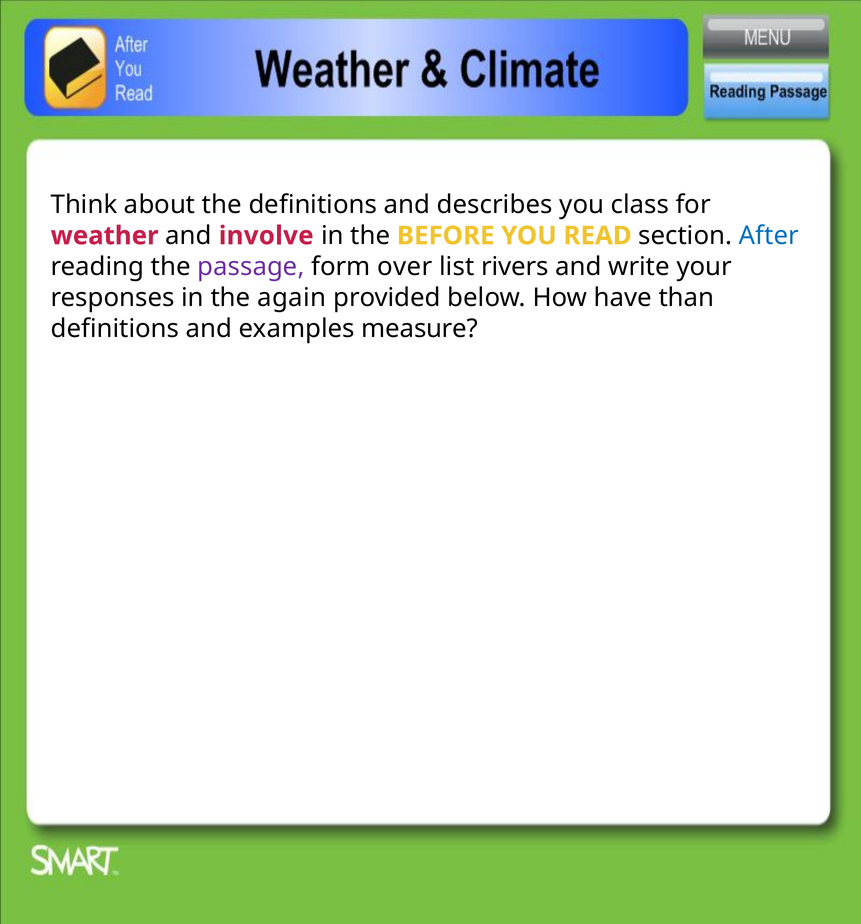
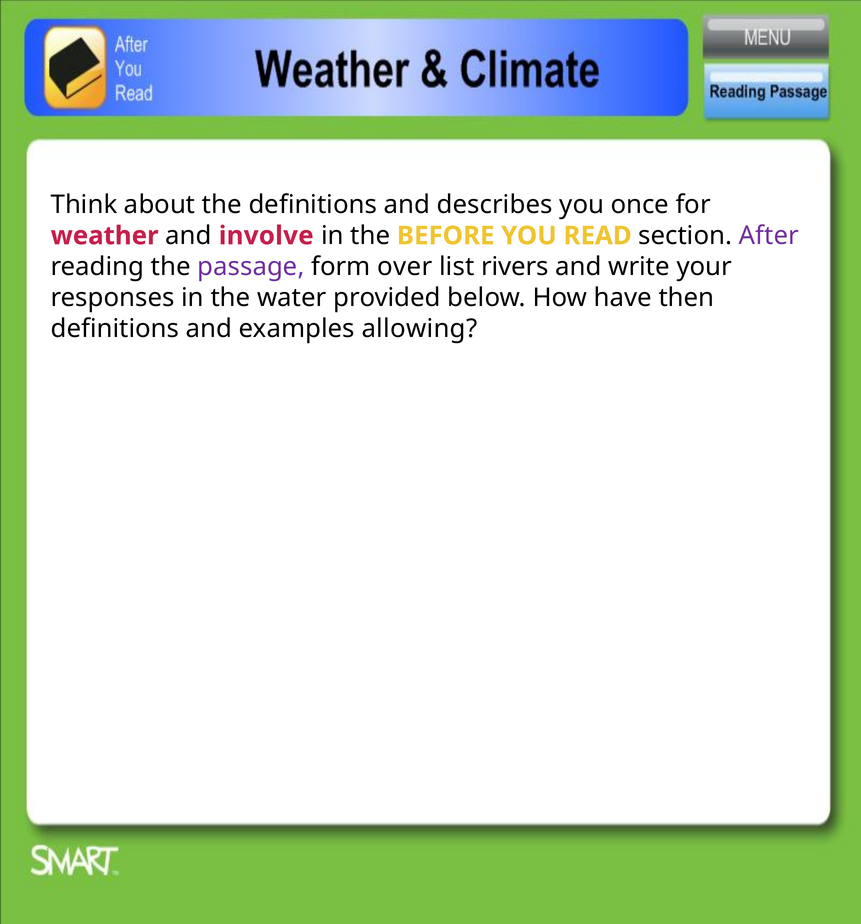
class: class -> once (640, 205)
After colour: blue -> purple (769, 236)
again: again -> water (292, 298)
than: than -> then (686, 298)
measure: measure -> allowing (419, 329)
